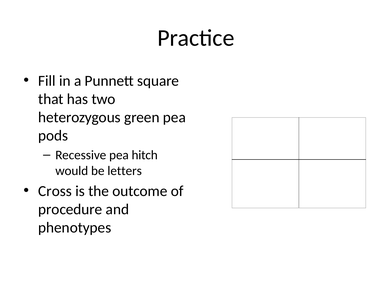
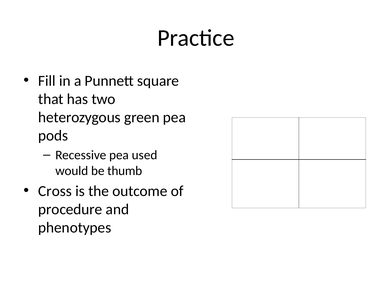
hitch: hitch -> used (145, 155)
letters: letters -> thumb (125, 171)
